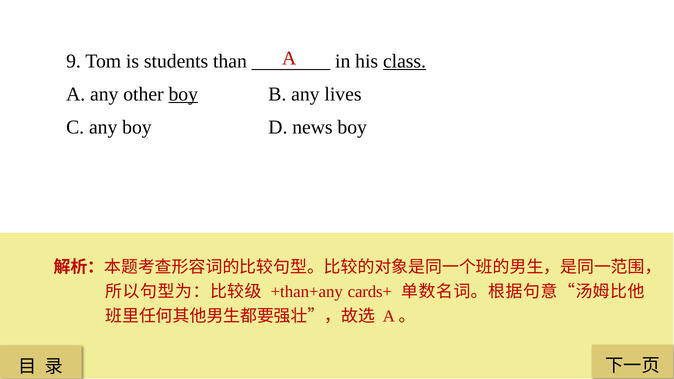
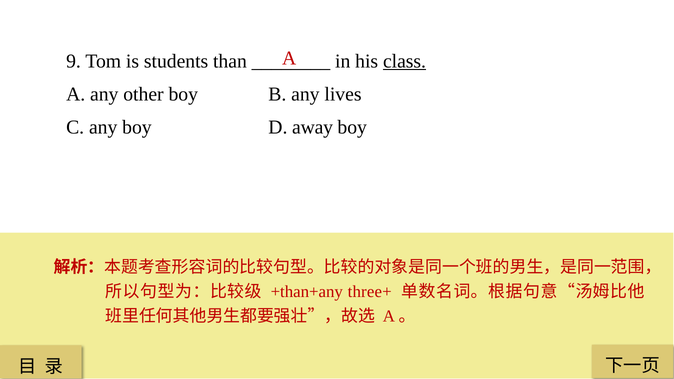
boy underline: present -> none (183, 94)
news: news -> away (313, 127)
cards+: cards+ -> three+ (370, 292)
